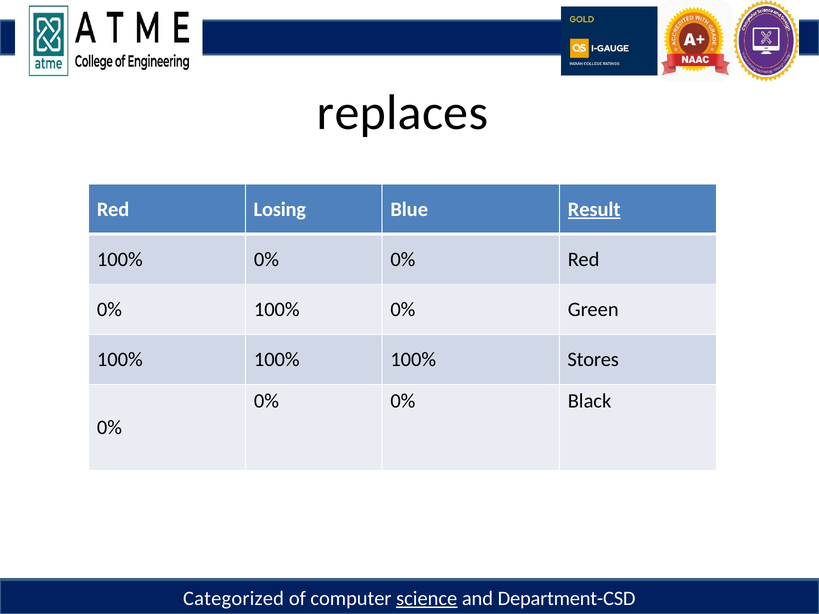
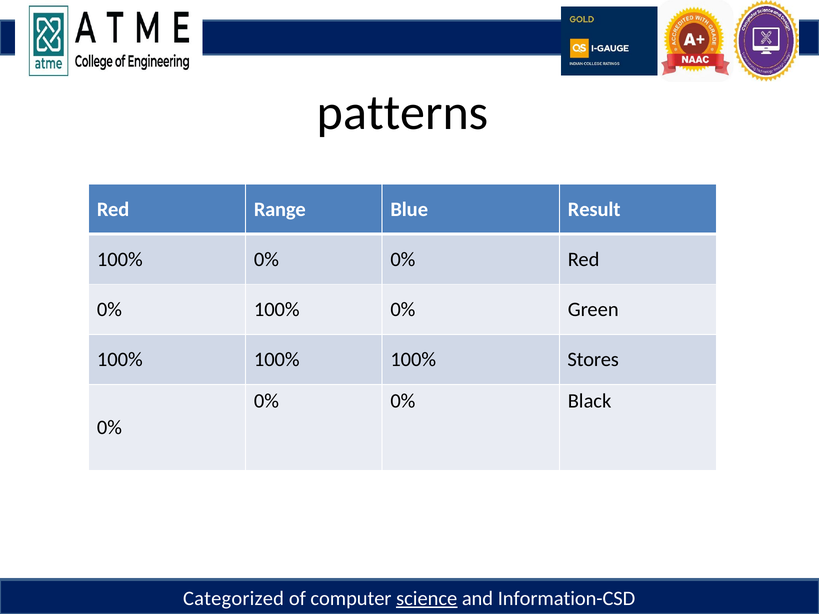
replaces: replaces -> patterns (403, 113)
Losing: Losing -> Range (280, 210)
Result underline: present -> none (594, 210)
Department-CSD: Department-CSD -> Information-CSD (567, 599)
